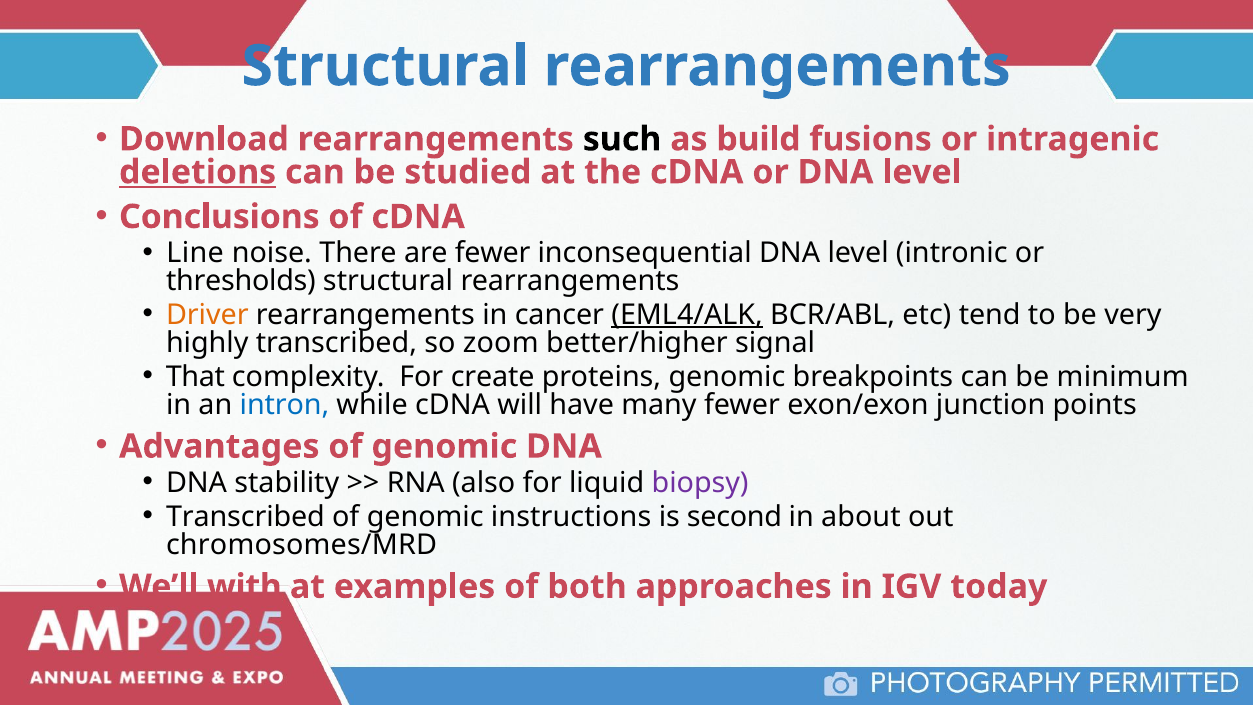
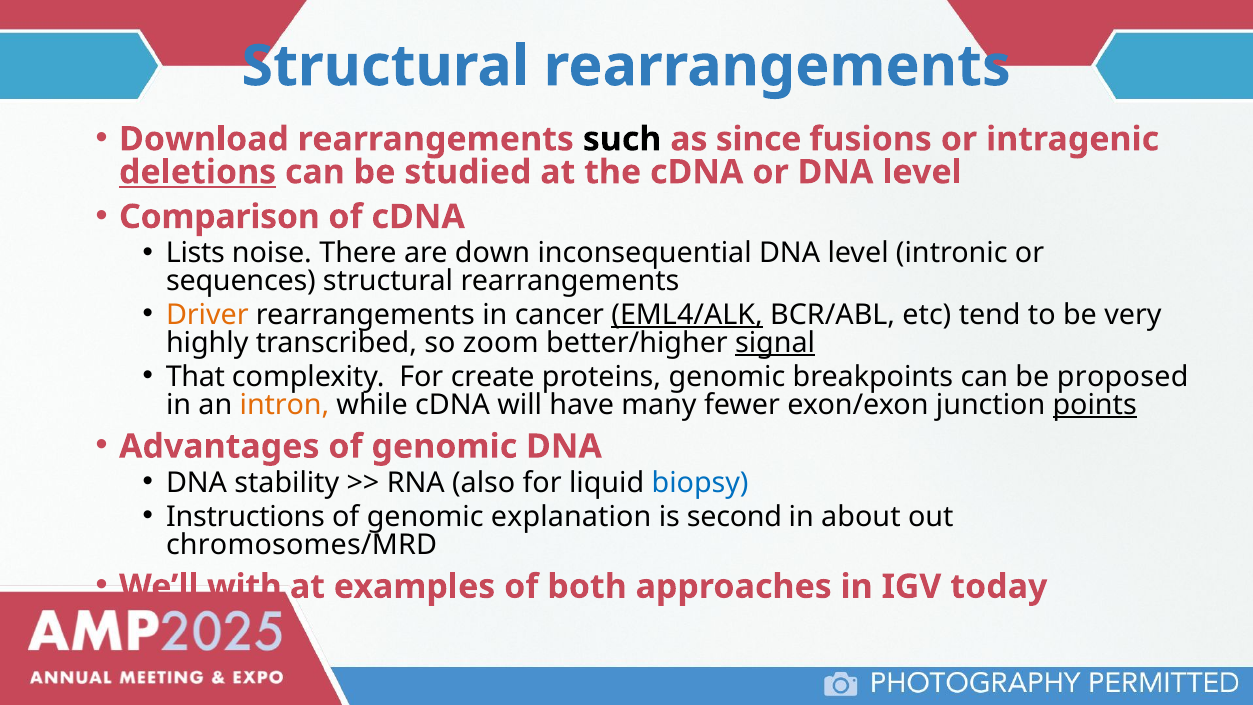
build: build -> since (759, 139)
Conclusions: Conclusions -> Comparison (219, 217)
Line: Line -> Lists (195, 253)
are fewer: fewer -> down (493, 253)
thresholds: thresholds -> sequences (241, 281)
signal underline: none -> present (775, 343)
minimum: minimum -> proposed (1123, 377)
intron colour: blue -> orange (284, 404)
points underline: none -> present (1095, 404)
biopsy colour: purple -> blue (700, 483)
Transcribed: Transcribed -> Instructions (245, 517)
instructions: instructions -> explanation (571, 517)
